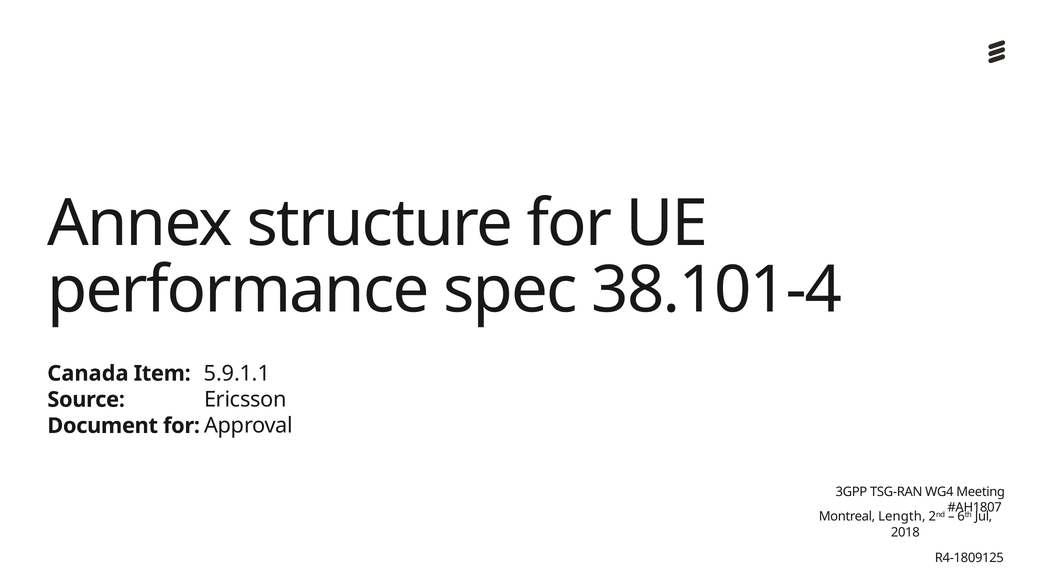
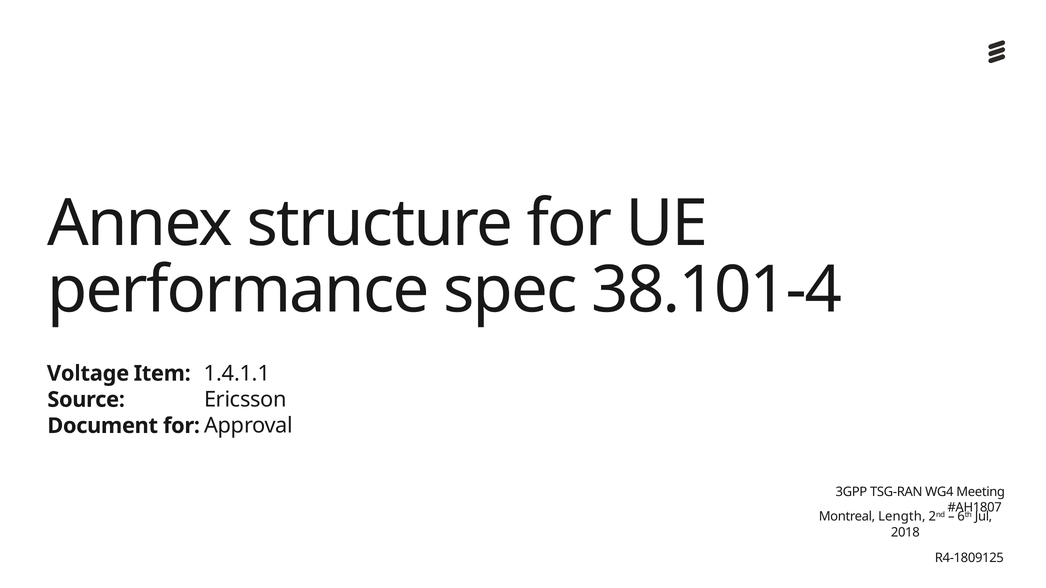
Canada: Canada -> Voltage (88, 374)
5.9.1.1: 5.9.1.1 -> 1.4.1.1 (237, 374)
